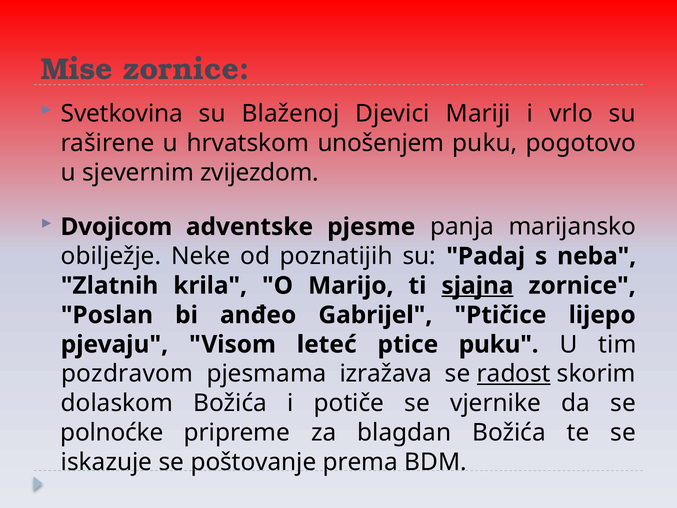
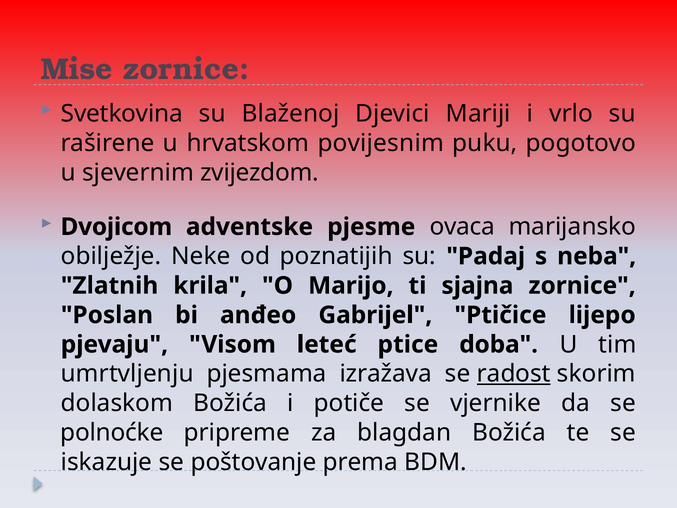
unošenjem: unošenjem -> povijesnim (381, 143)
panja: panja -> ovaca (462, 227)
sjajna underline: present -> none (477, 286)
ptice puku: puku -> doba (499, 344)
pozdravom: pozdravom -> umrtvljenju (127, 374)
